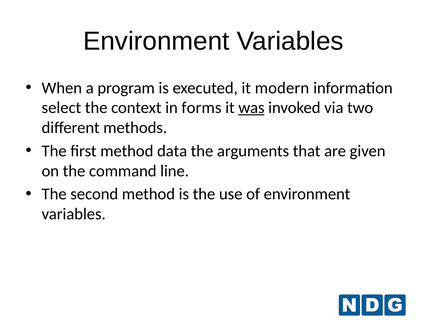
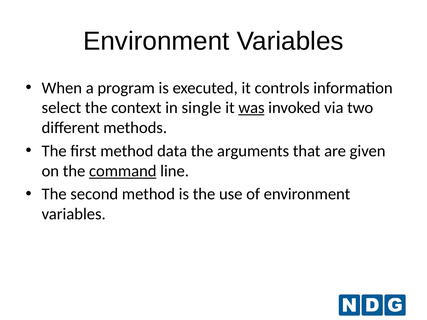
modern: modern -> controls (282, 88)
forms: forms -> single (201, 108)
command underline: none -> present (123, 171)
